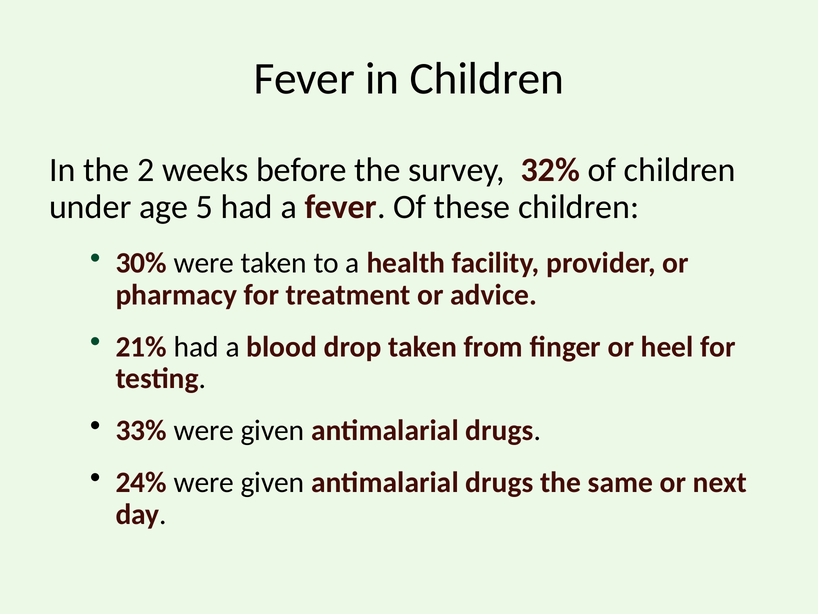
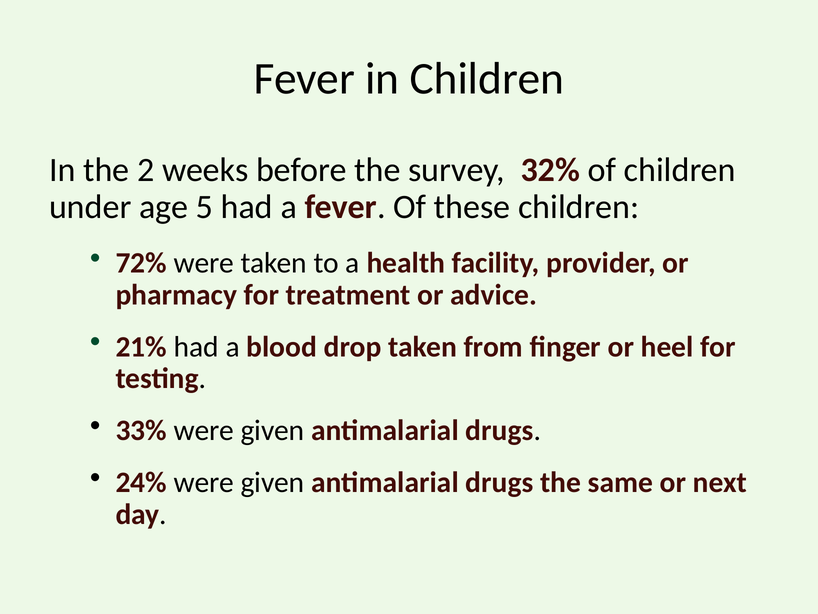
30%: 30% -> 72% (141, 263)
